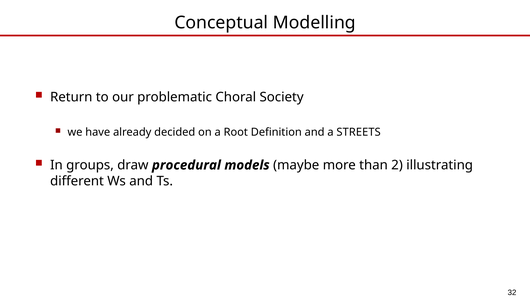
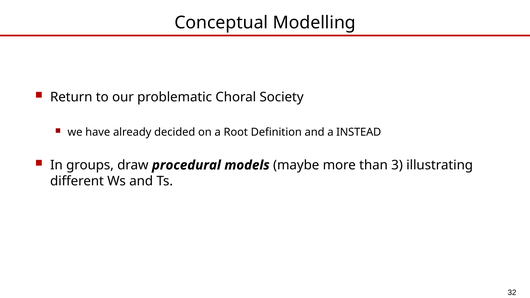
STREETS: STREETS -> INSTEAD (359, 132)
2: 2 -> 3 (397, 165)
